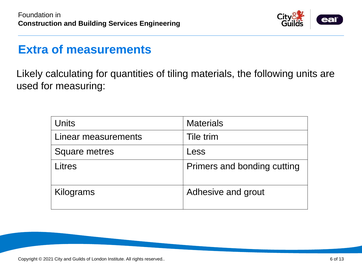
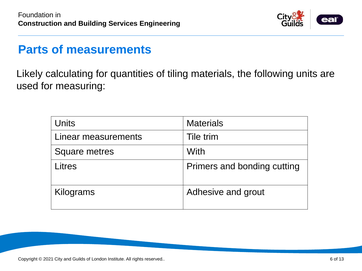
Extra: Extra -> Parts (33, 50)
Less: Less -> With (196, 152)
